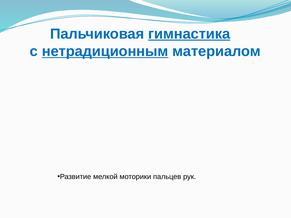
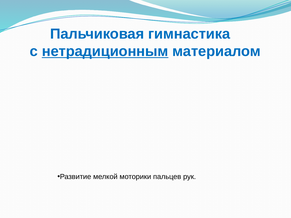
гимнастика underline: present -> none (189, 34)
